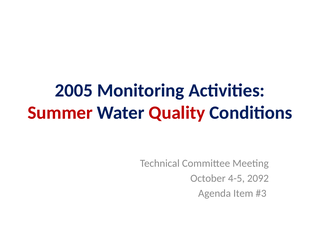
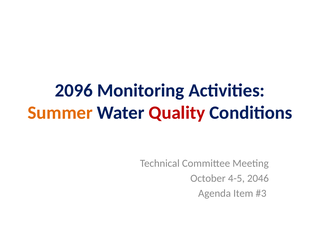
2005: 2005 -> 2096 (74, 90)
Summer colour: red -> orange (60, 113)
2092: 2092 -> 2046 (258, 178)
